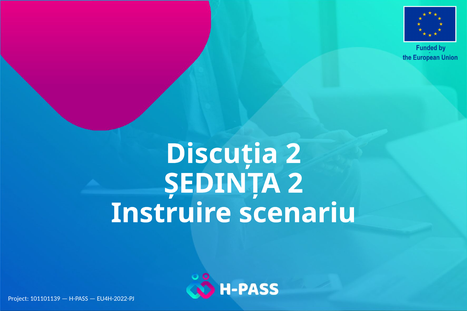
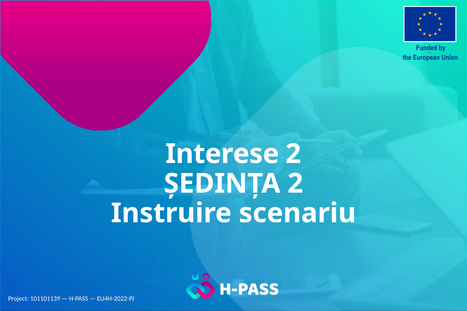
Discuția: Discuția -> Interese (222, 154)
